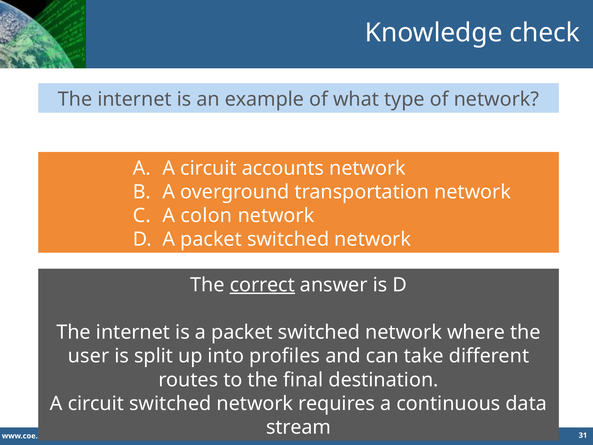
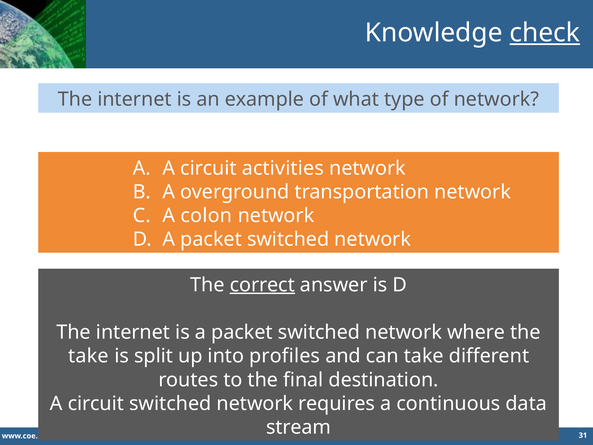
check underline: none -> present (545, 33)
accounts: accounts -> activities (283, 168)
user: user -> take (88, 356)
